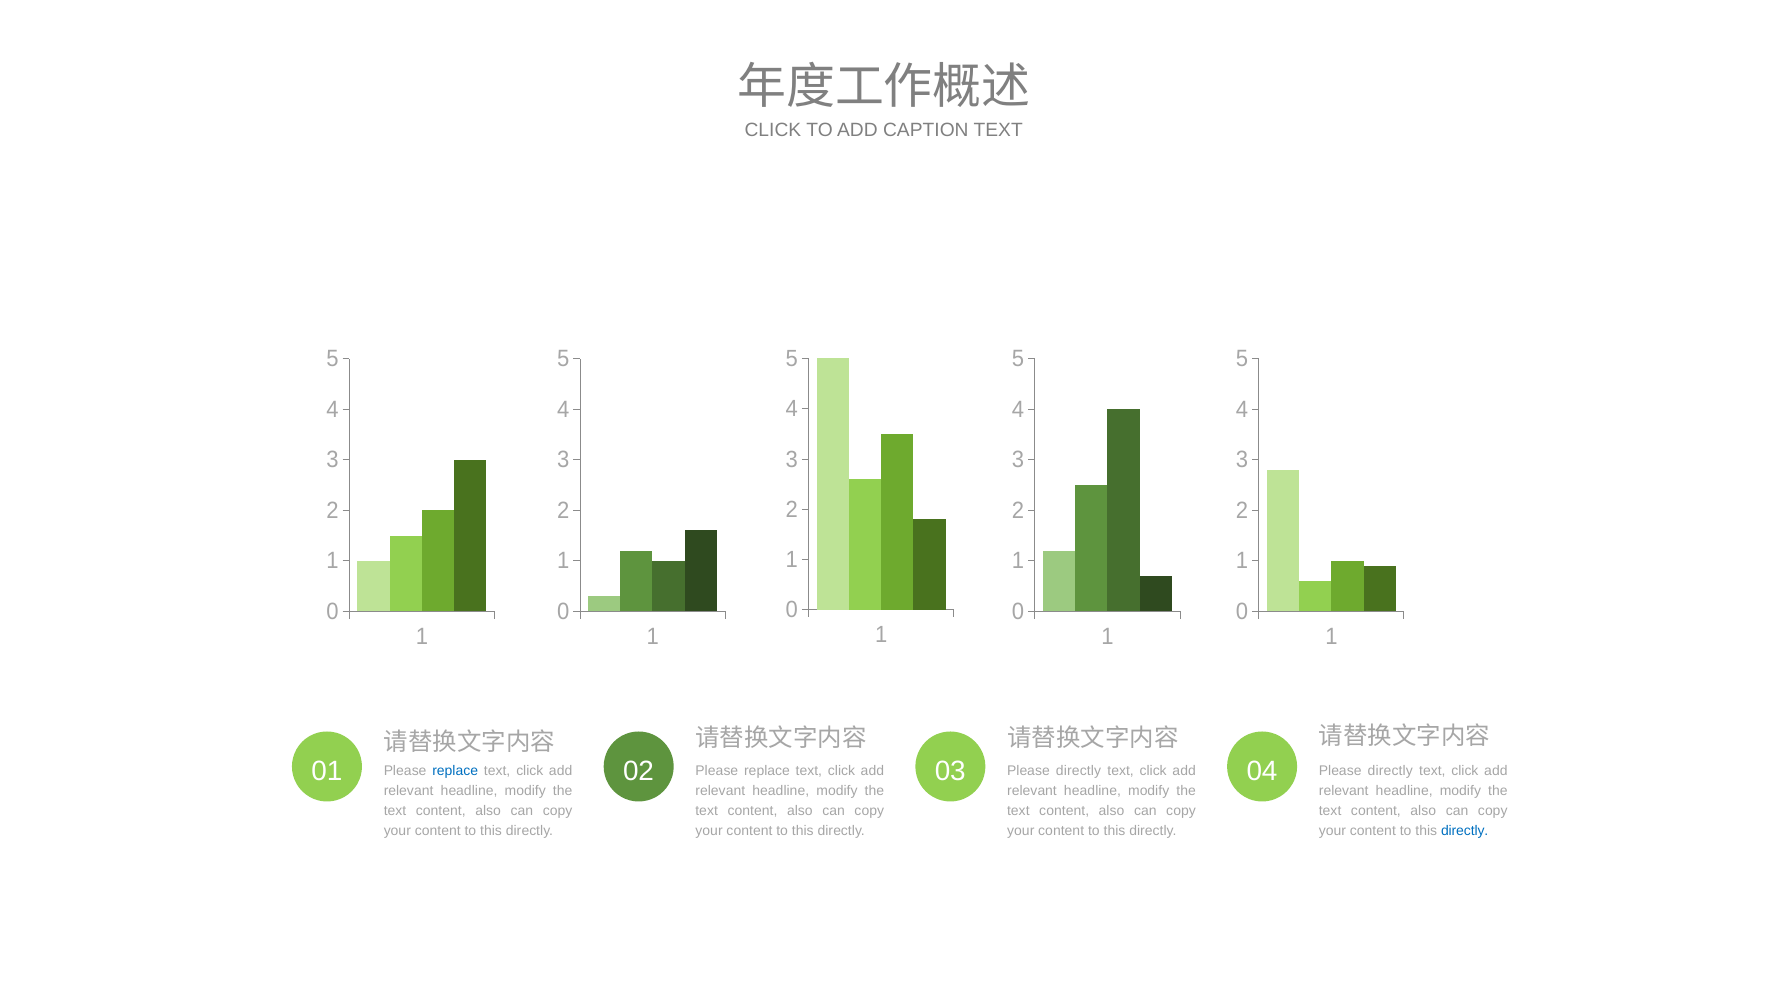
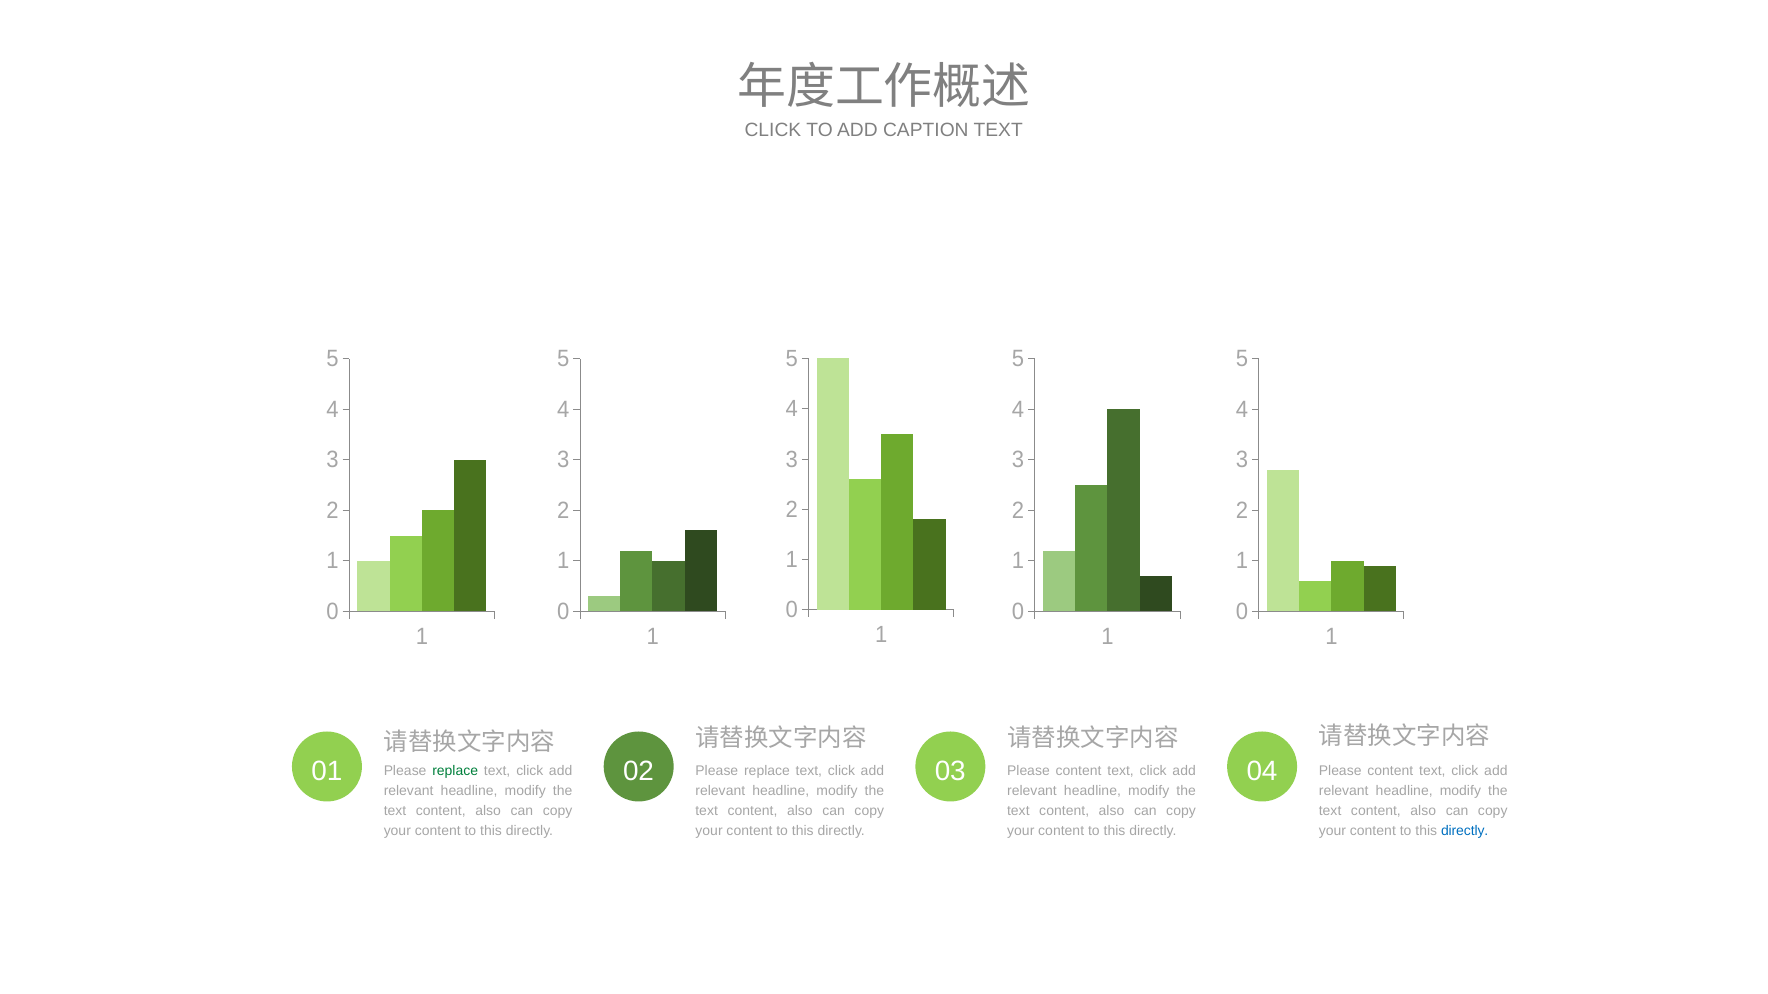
02 Please directly: directly -> content (1079, 771)
03 Please directly: directly -> content (1390, 771)
replace colour: blue -> green (455, 771)
